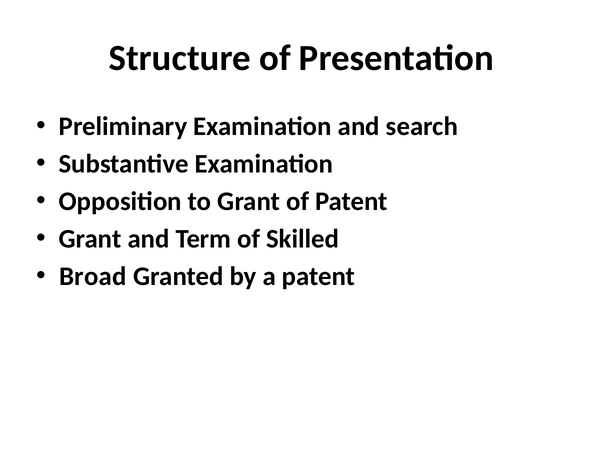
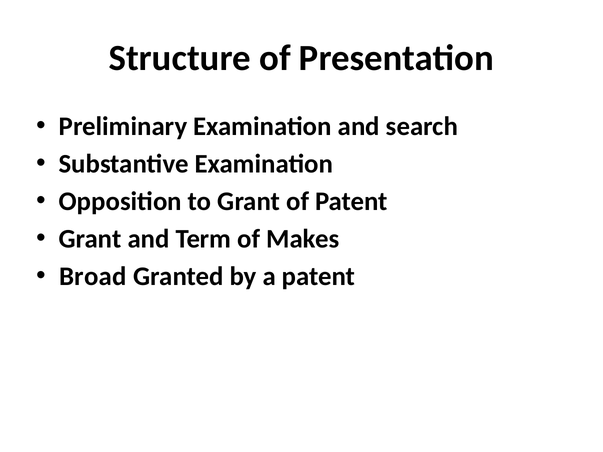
Skilled: Skilled -> Makes (303, 239)
